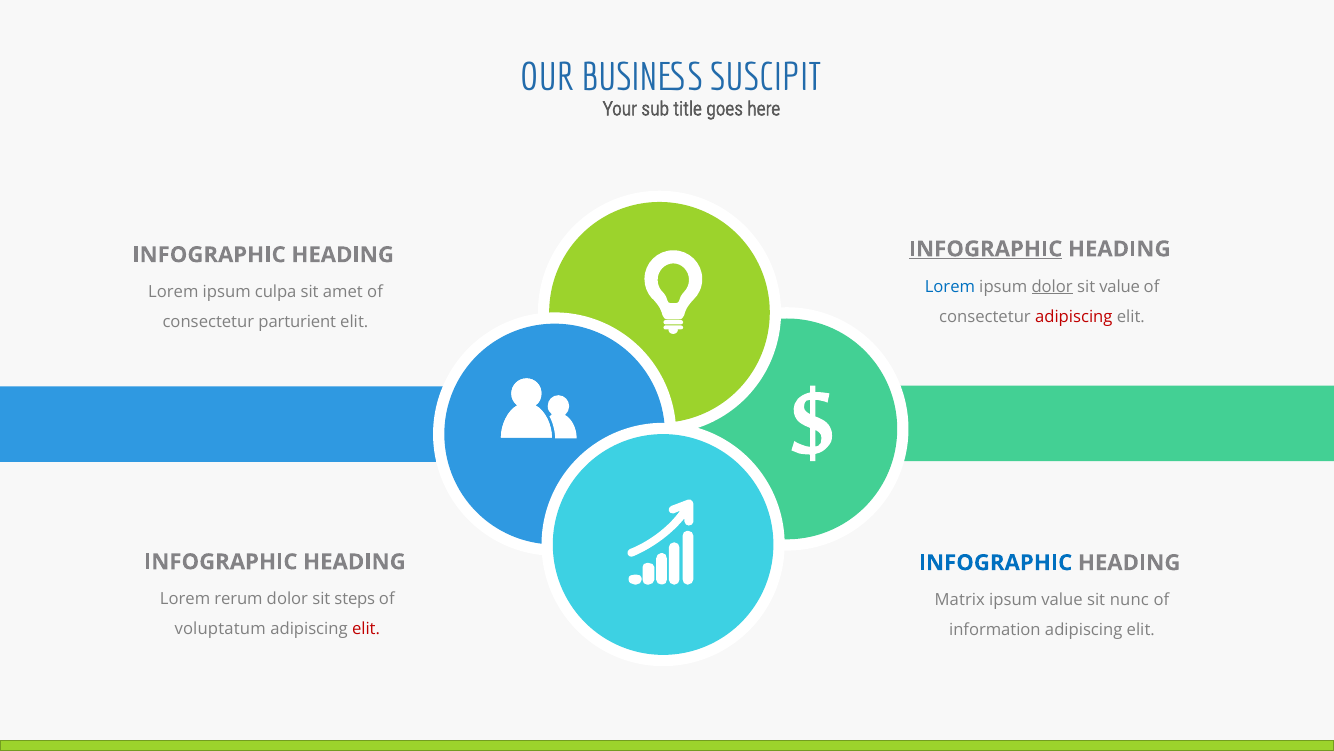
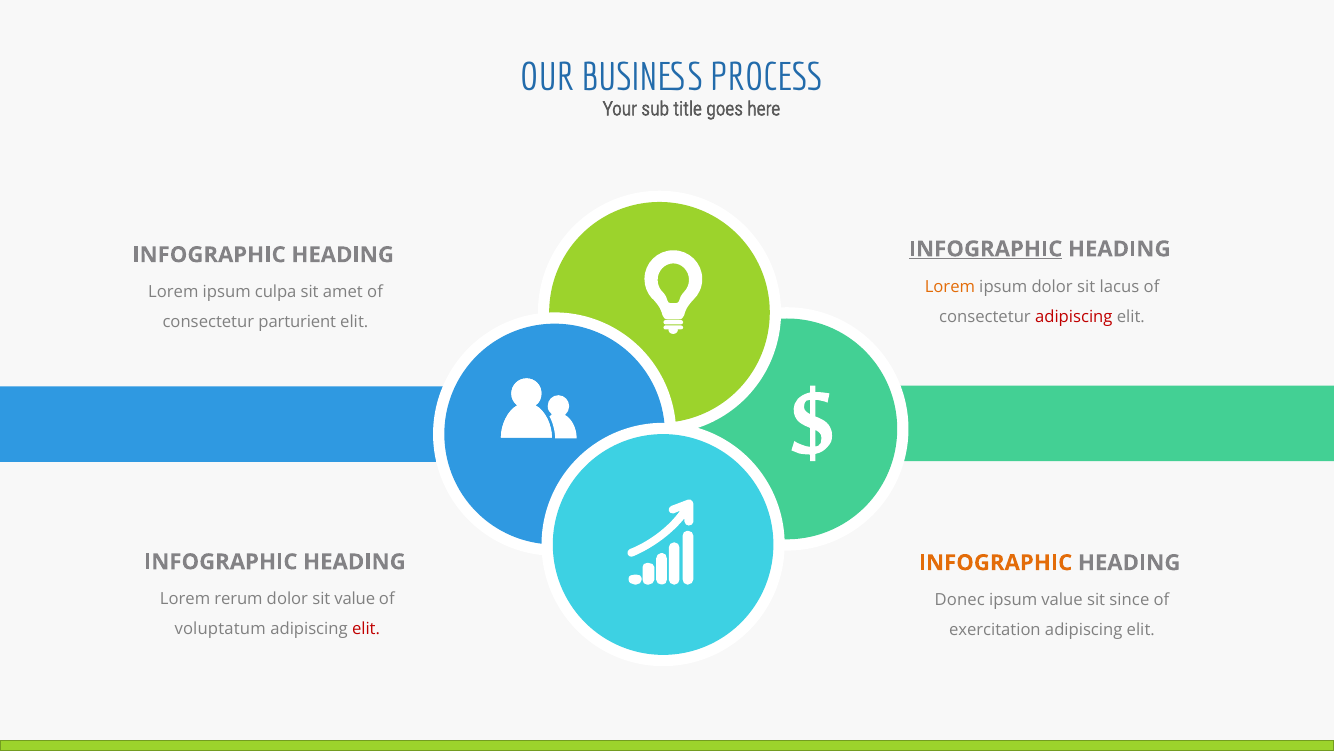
SUSCIPIT: SUSCIPIT -> PROCESS (766, 78)
Lorem colour: blue -> orange (950, 286)
dolor underline: present -> none (1052, 286)
sit value: value -> lacus (1119, 286)
INFOGRAPHIC colour: blue -> orange (995, 562)
sit steps: steps -> value (355, 599)
Matrix: Matrix -> Donec (960, 600)
nunc: nunc -> since (1129, 600)
information: information -> exercitation (995, 630)
